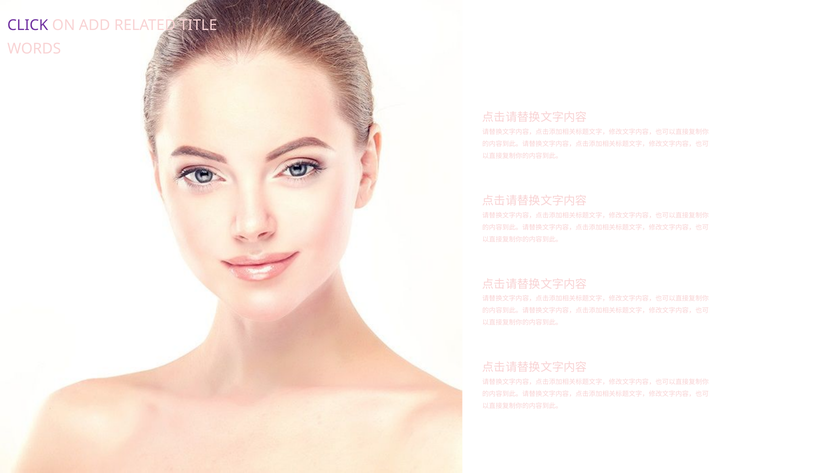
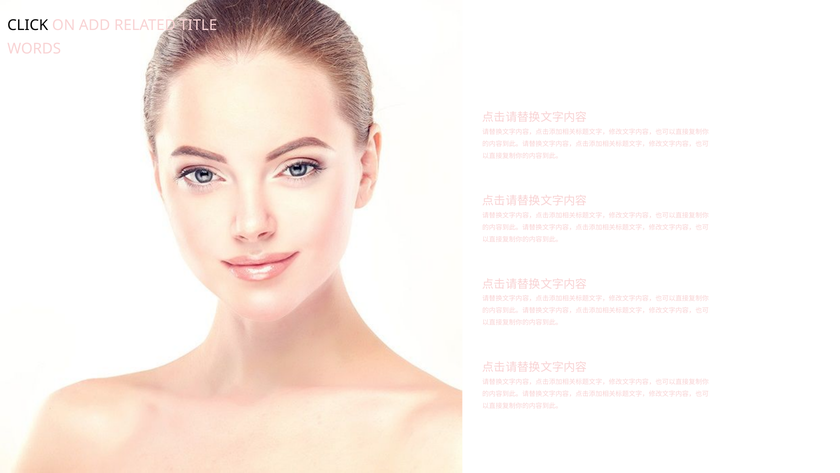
CLICK colour: purple -> black (28, 26)
